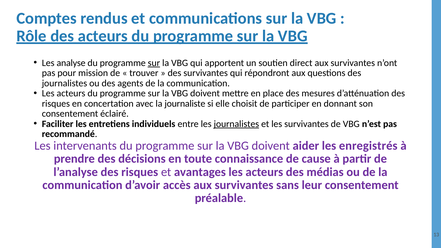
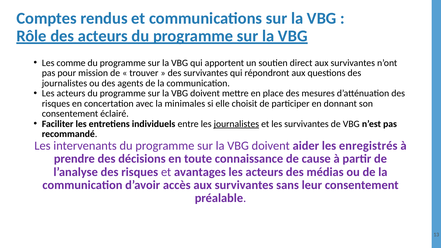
analyse: analyse -> comme (71, 63)
sur underline: present -> none (154, 63)
journaliste: journaliste -> minimales (185, 104)
